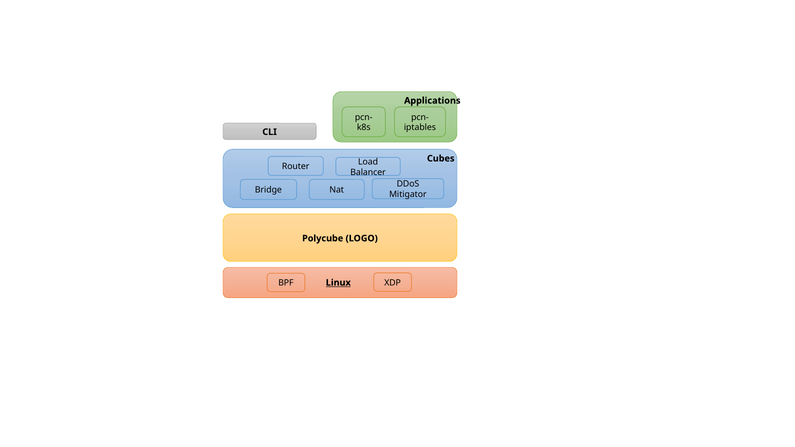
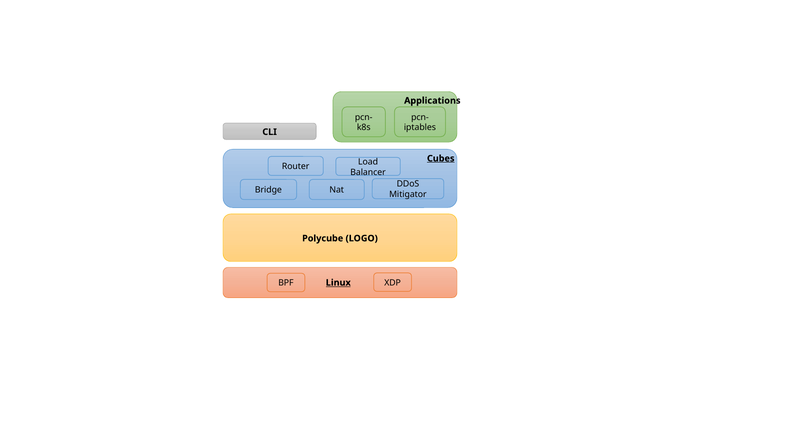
Cubes underline: none -> present (441, 159)
